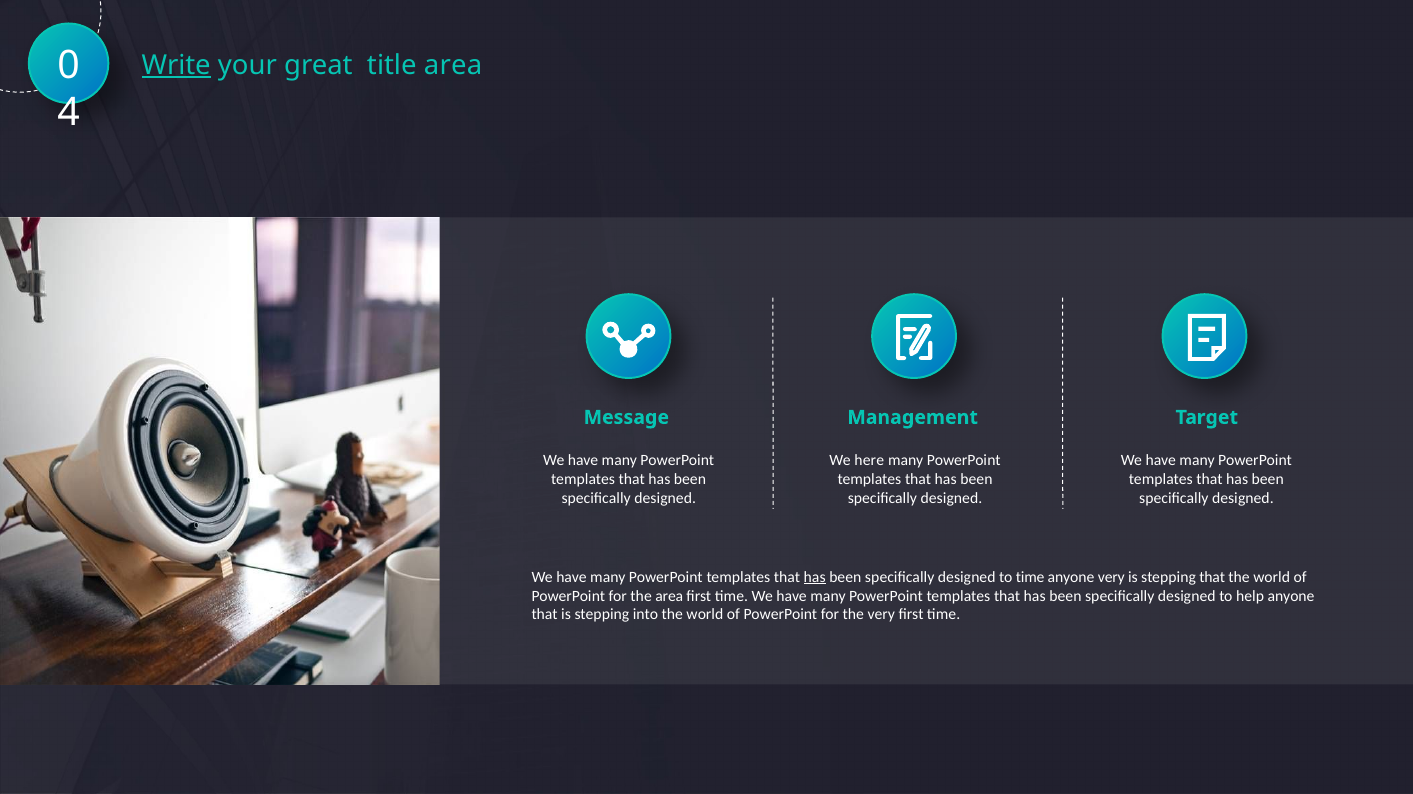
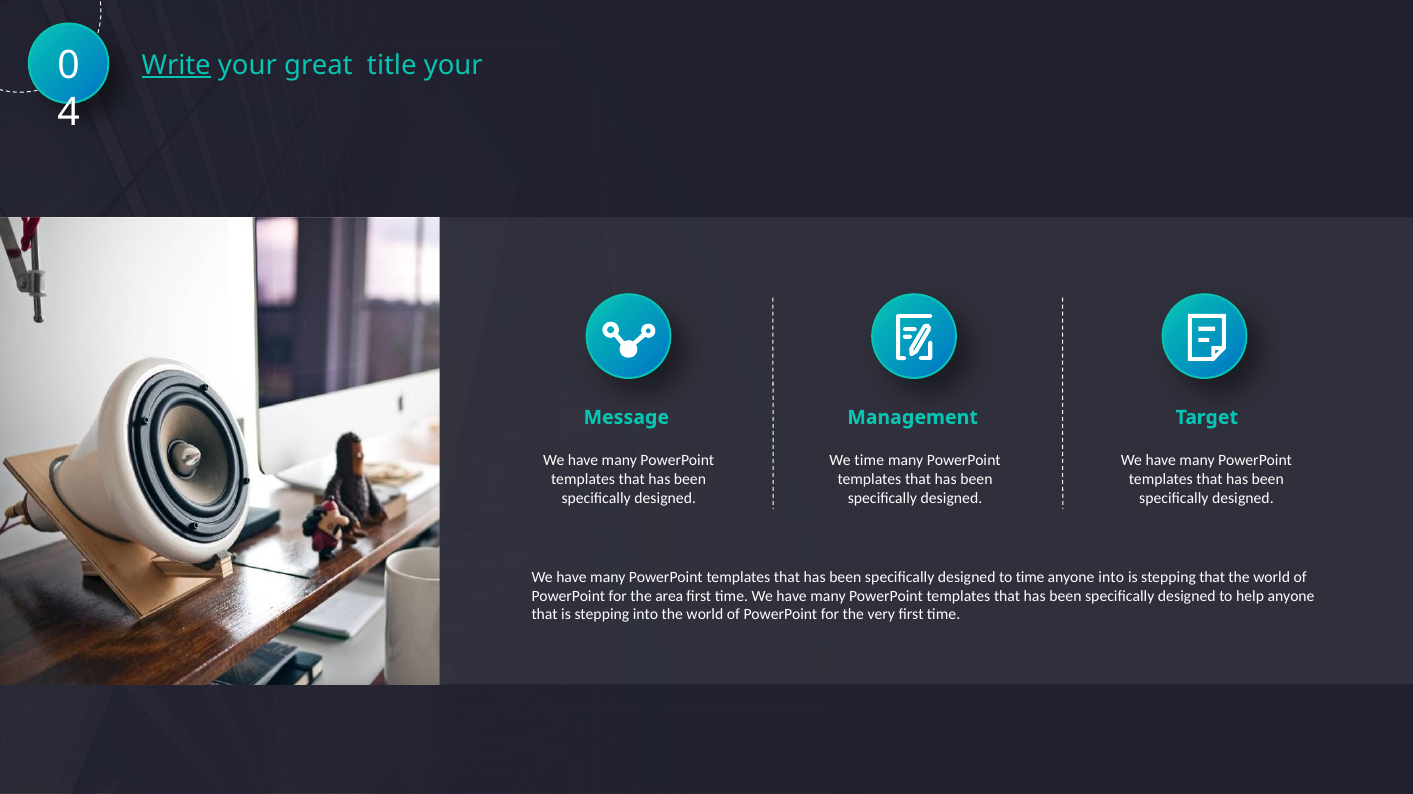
title area: area -> your (453, 65)
We here: here -> time (869, 461)
has underline: present -> none (815, 577)
anyone very: very -> into (1111, 577)
